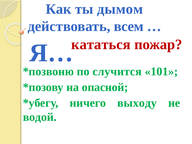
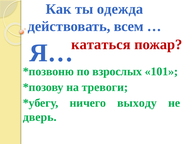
дымом: дымом -> одежда (120, 9)
случится: случится -> взрослых (117, 72)
опасной: опасной -> тревоги (105, 87)
водой: водой -> дверь (40, 117)
